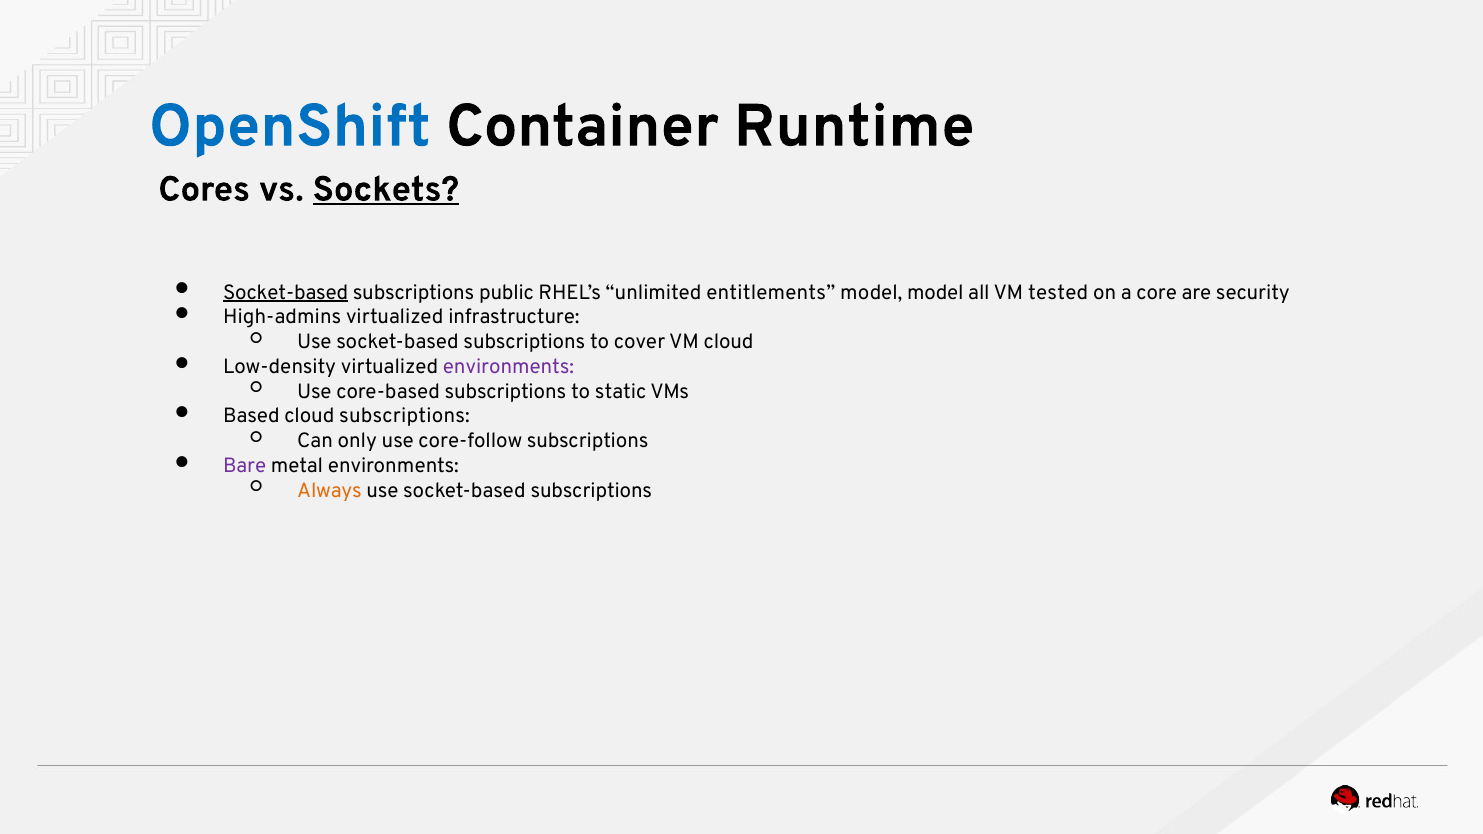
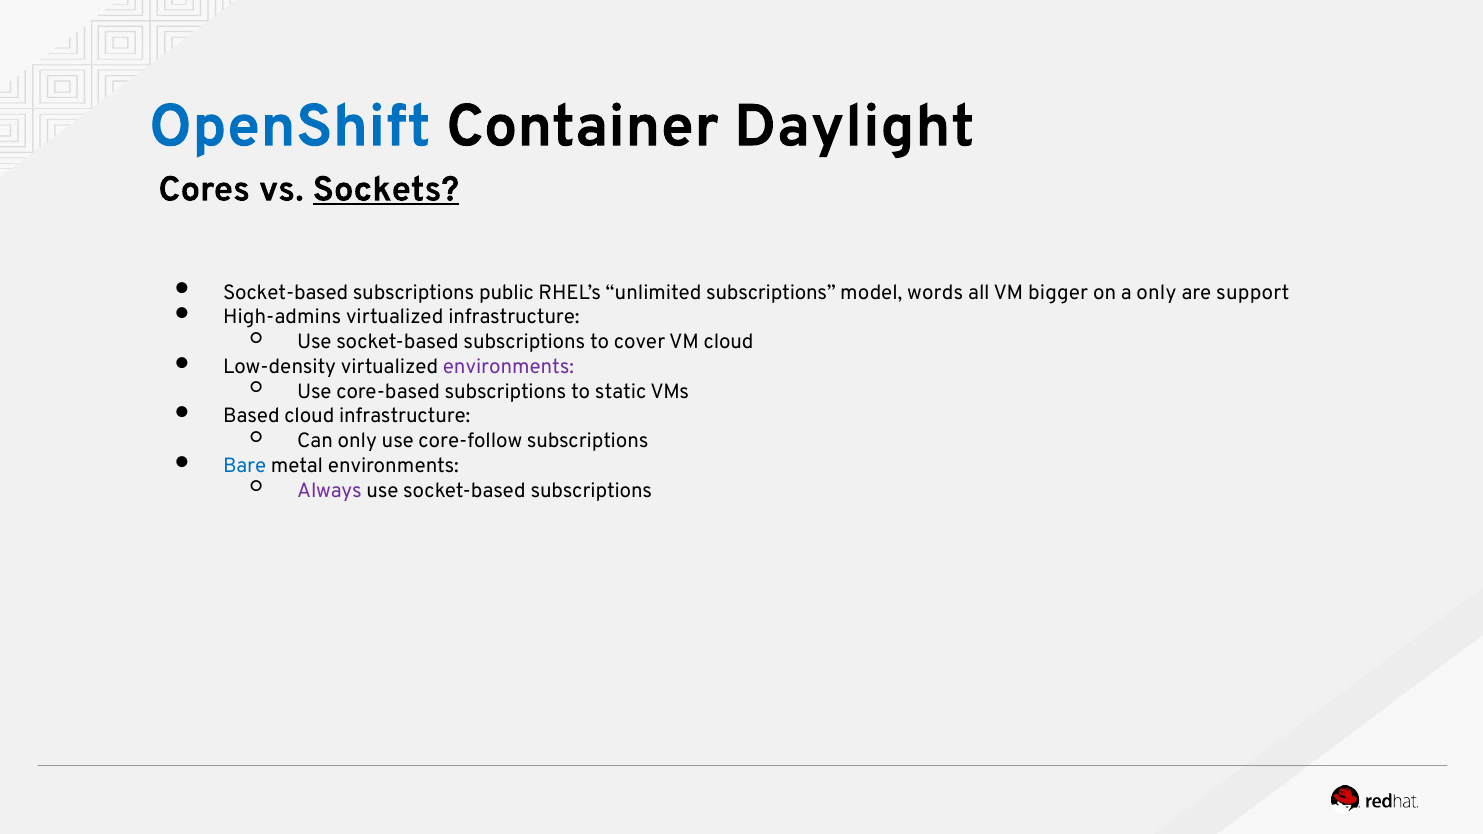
Runtime: Runtime -> Daylight (854, 126)
Socket-based underline: present -> none (286, 292)
unlimited entitlements: entitlements -> subscriptions (771, 292)
model model: model -> words (935, 292)
tested: tested -> bigger (1058, 292)
a core: core -> only (1156, 292)
security: security -> support (1253, 292)
cloud subscriptions: subscriptions -> infrastructure (405, 416)
Bare colour: purple -> blue (245, 466)
Always colour: orange -> purple (330, 490)
